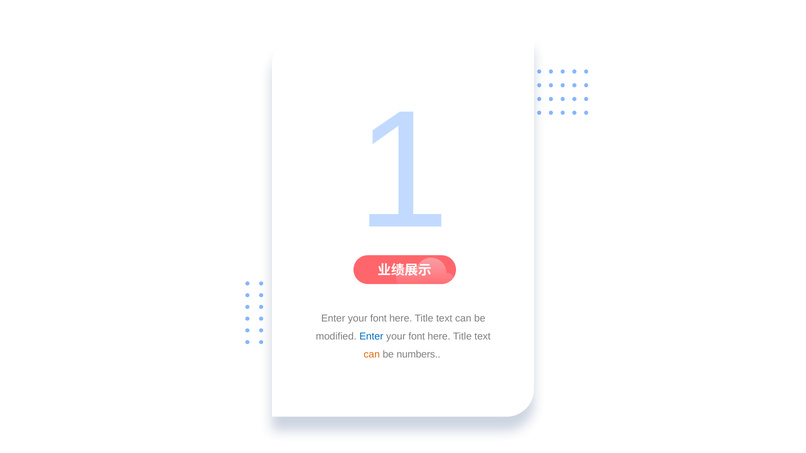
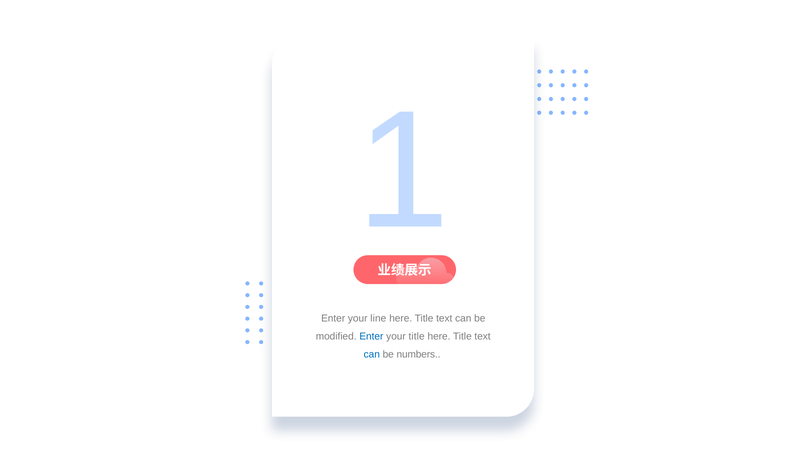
font: font -> line (378, 319)
font: font -> title (417, 337)
can colour: orange -> blue (372, 355)
